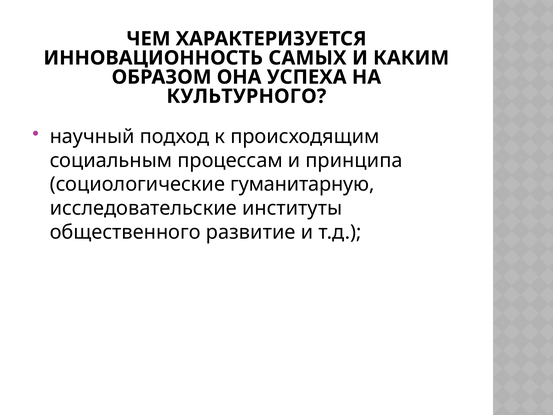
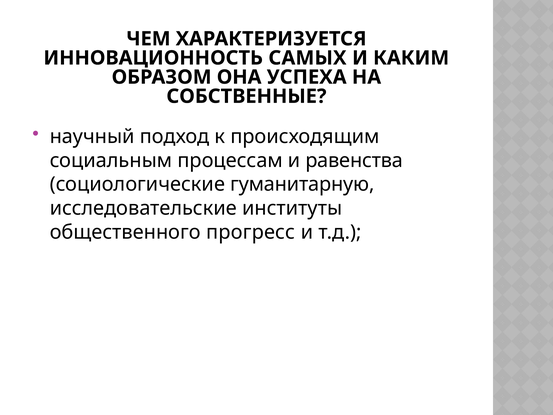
КУЛЬТУРНОГО: КУЛЬТУРНОГО -> СОБСТВЕННЫЕ (246, 96)
принципа: принципа -> равенства (354, 160)
развитие: развитие -> прогресс (251, 232)
